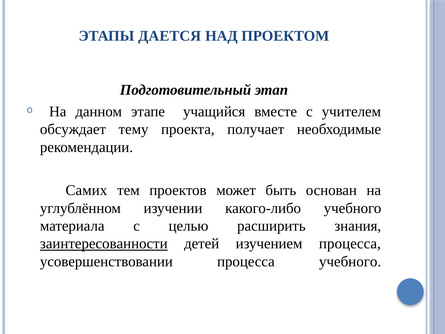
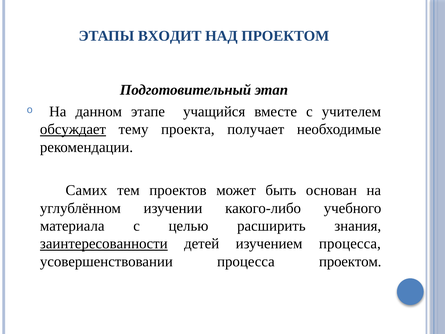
ДАЕТСЯ: ДАЕТСЯ -> ВХОДИТ (170, 36)
обсуждает underline: none -> present (73, 129)
процесса учебного: учебного -> проектом (350, 261)
